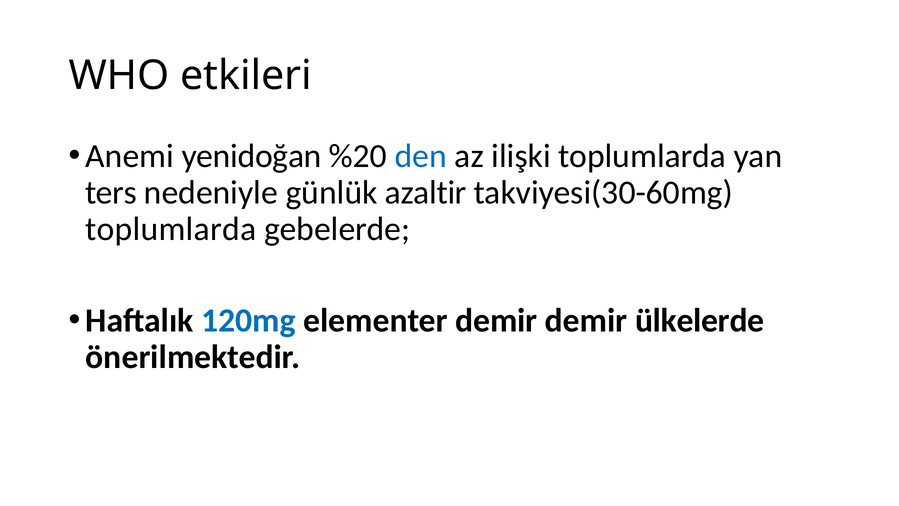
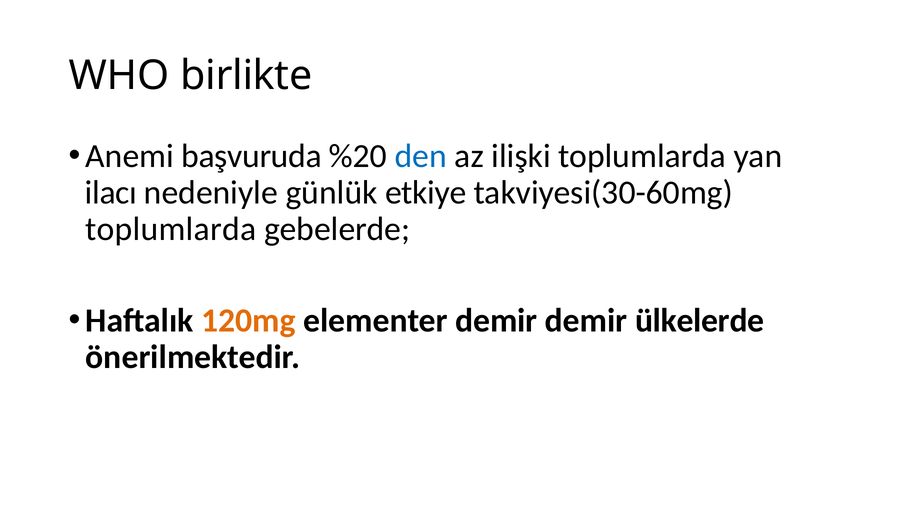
etkileri: etkileri -> birlikte (246, 76)
yenidoğan: yenidoğan -> başvuruda (252, 156)
ters: ters -> ilacı (111, 192)
azaltir: azaltir -> etkiye (426, 192)
120mg colour: blue -> orange (248, 320)
